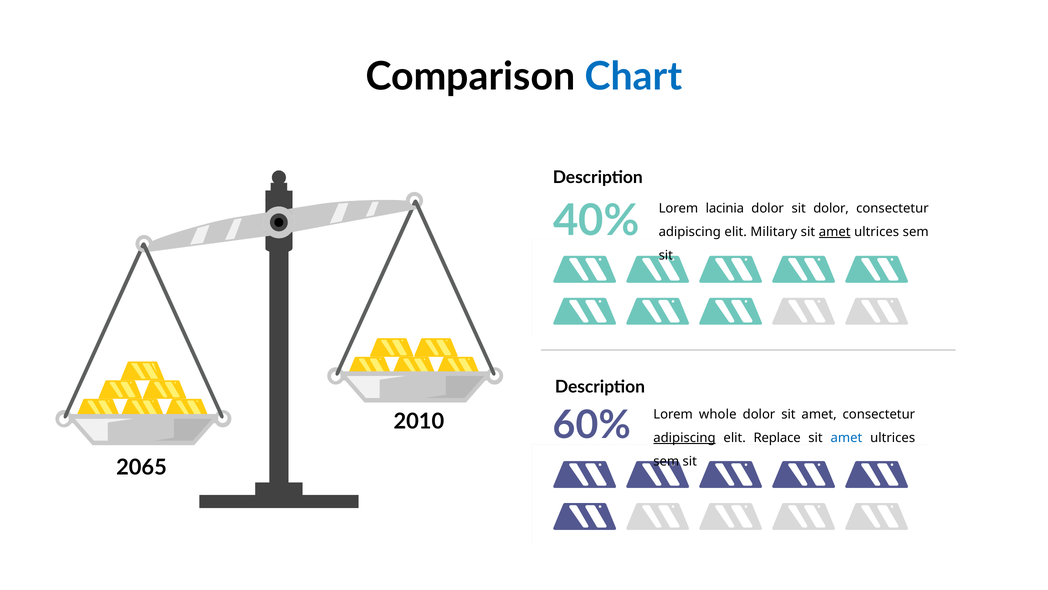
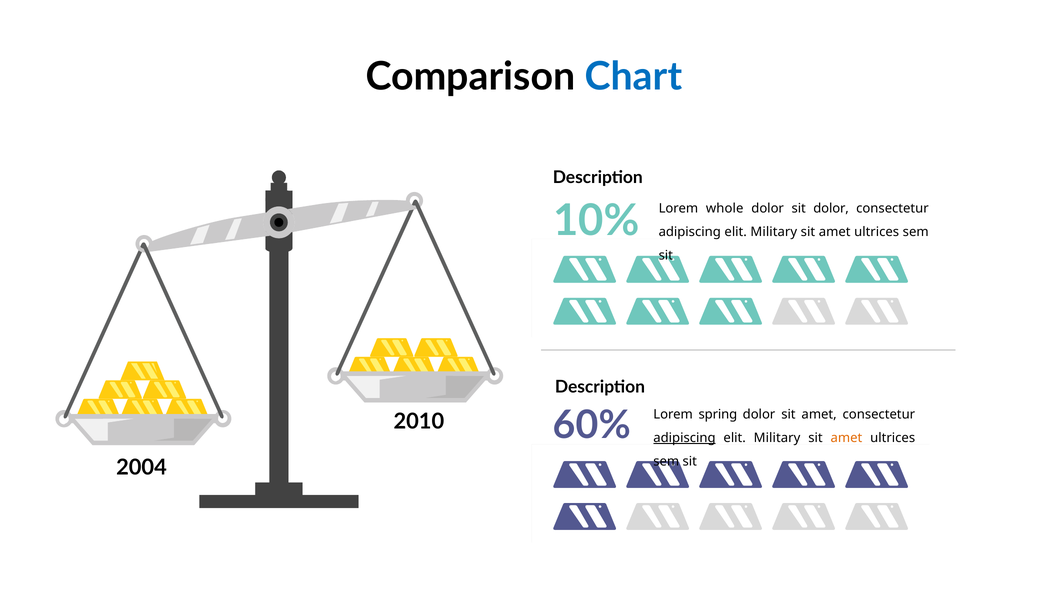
40%: 40% -> 10% (596, 220)
lacinia: lacinia -> whole (725, 208)
amet underline: present -> none (835, 232)
whole: whole -> spring (718, 414)
Replace: Replace -> Military (777, 438)
amet colour: blue -> orange (846, 438)
2065: 2065 -> 2004 (141, 467)
